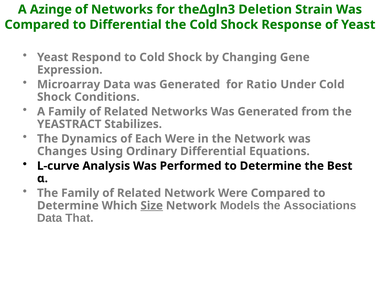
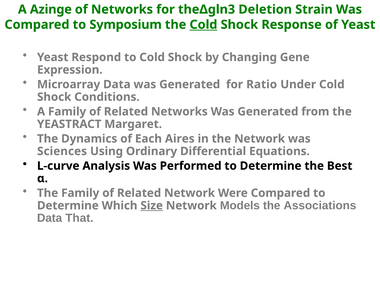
to Differential: Differential -> Symposium (126, 25)
Cold underline: none -> present (203, 25)
Stabilizes: Stabilizes -> Margaret (133, 124)
Each Were: Were -> Aires (180, 139)
Changes: Changes -> Sciences (62, 151)
